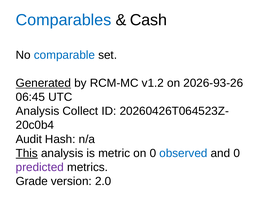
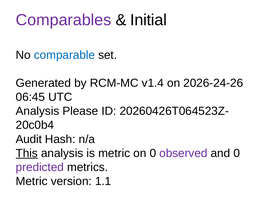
Comparables colour: blue -> purple (64, 20)
Cash: Cash -> Initial (148, 20)
Generated underline: present -> none (43, 83)
v1.2: v1.2 -> v1.4 (153, 83)
2026-93-26: 2026-93-26 -> 2026-24-26 (213, 83)
Collect: Collect -> Please (80, 111)
observed colour: blue -> purple (183, 153)
Grade: Grade -> Metric (32, 181)
2.0: 2.0 -> 1.1 (103, 181)
